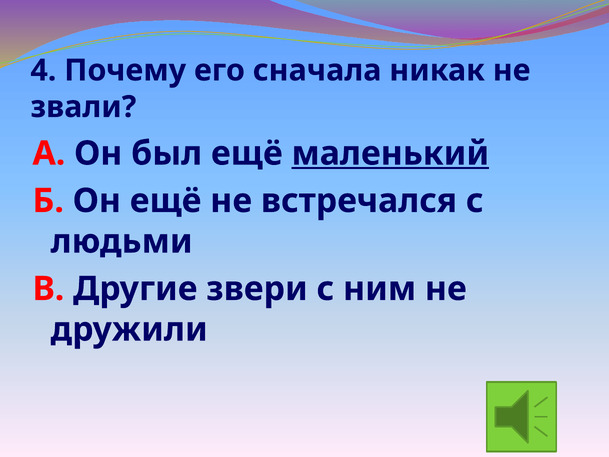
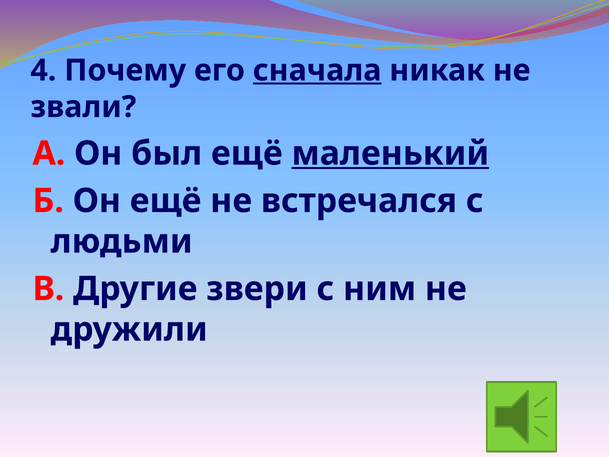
сначала underline: none -> present (317, 70)
